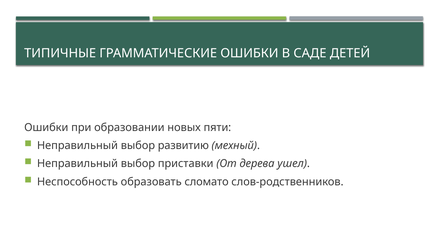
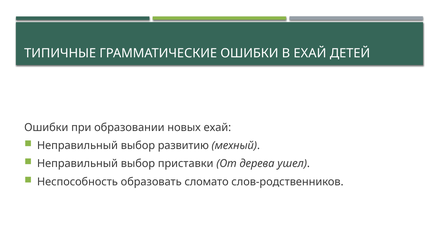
В САДЕ: САДЕ -> ЕХАЙ (310, 53)
новых пяти: пяти -> ехай (217, 127)
